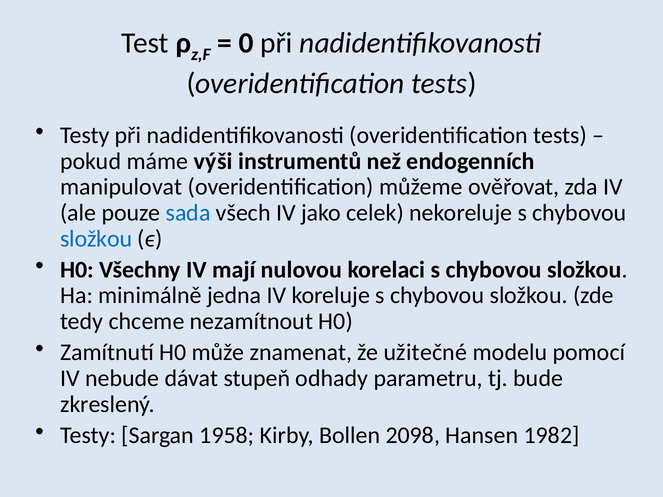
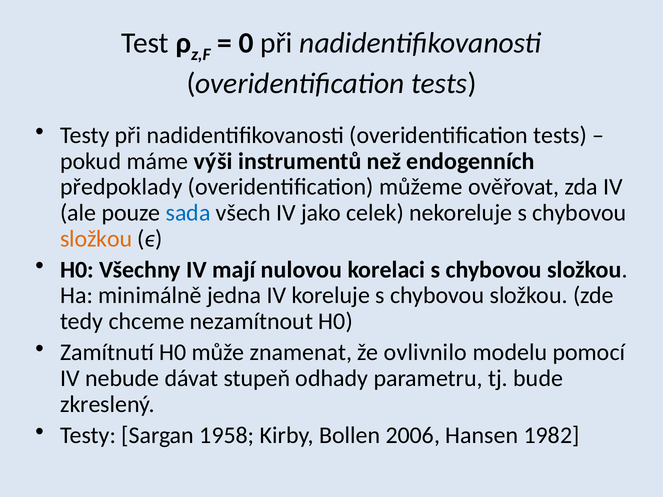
manipulovat: manipulovat -> předpoklady (121, 187)
složkou colour: blue -> orange (96, 239)
užitečné: užitečné -> ovlivnilo (425, 353)
2098: 2098 -> 2006 (413, 436)
